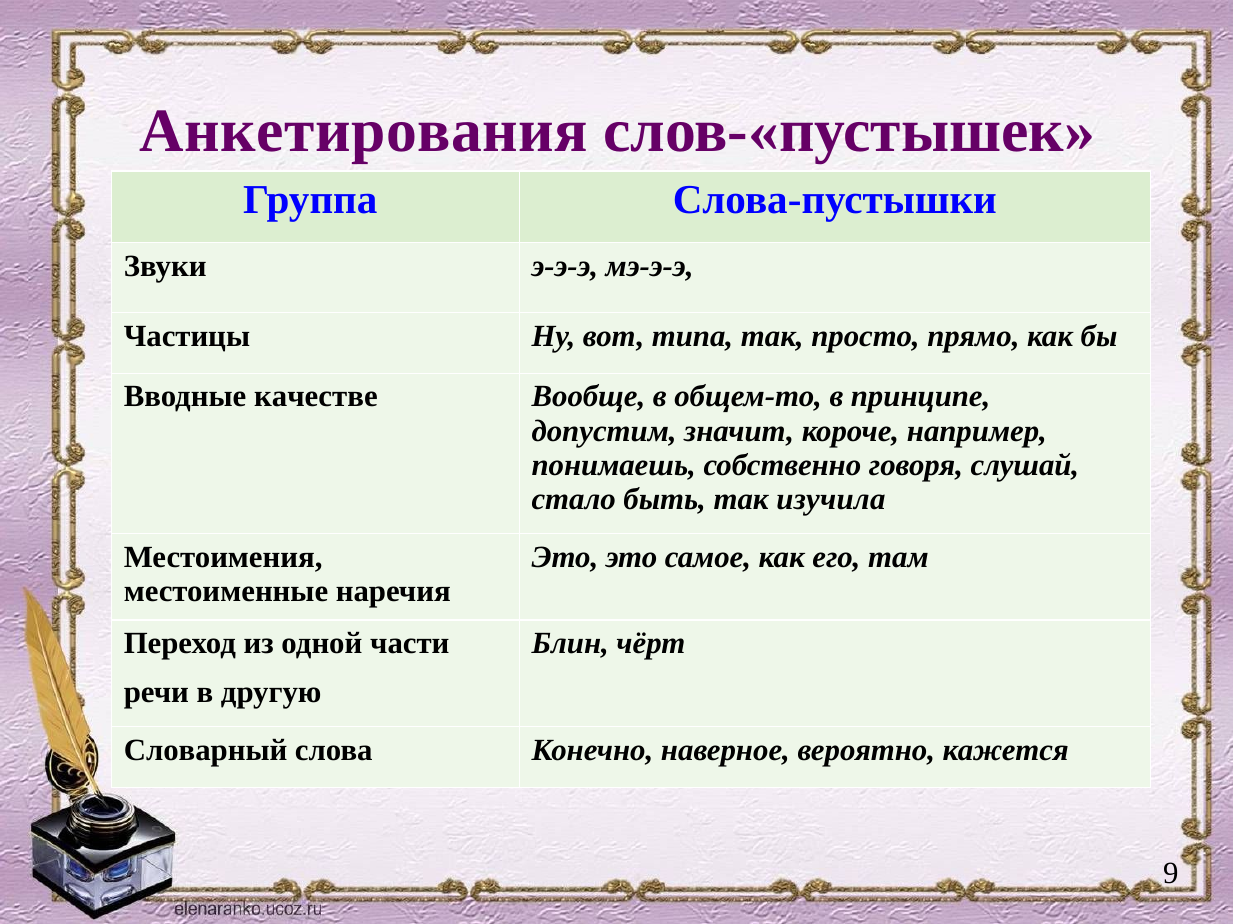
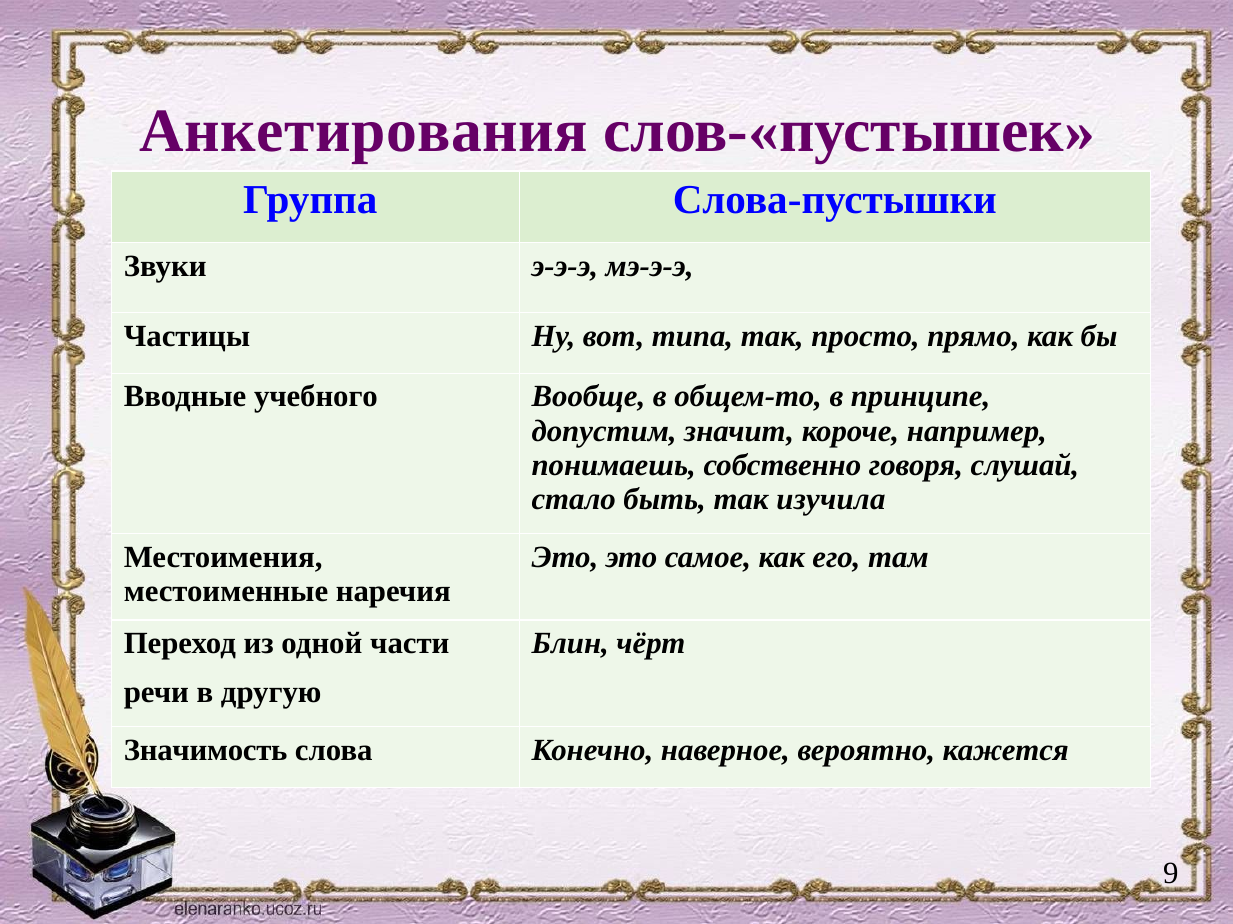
качестве: качестве -> учебного (316, 397)
Словарный: Словарный -> Значимость (206, 751)
